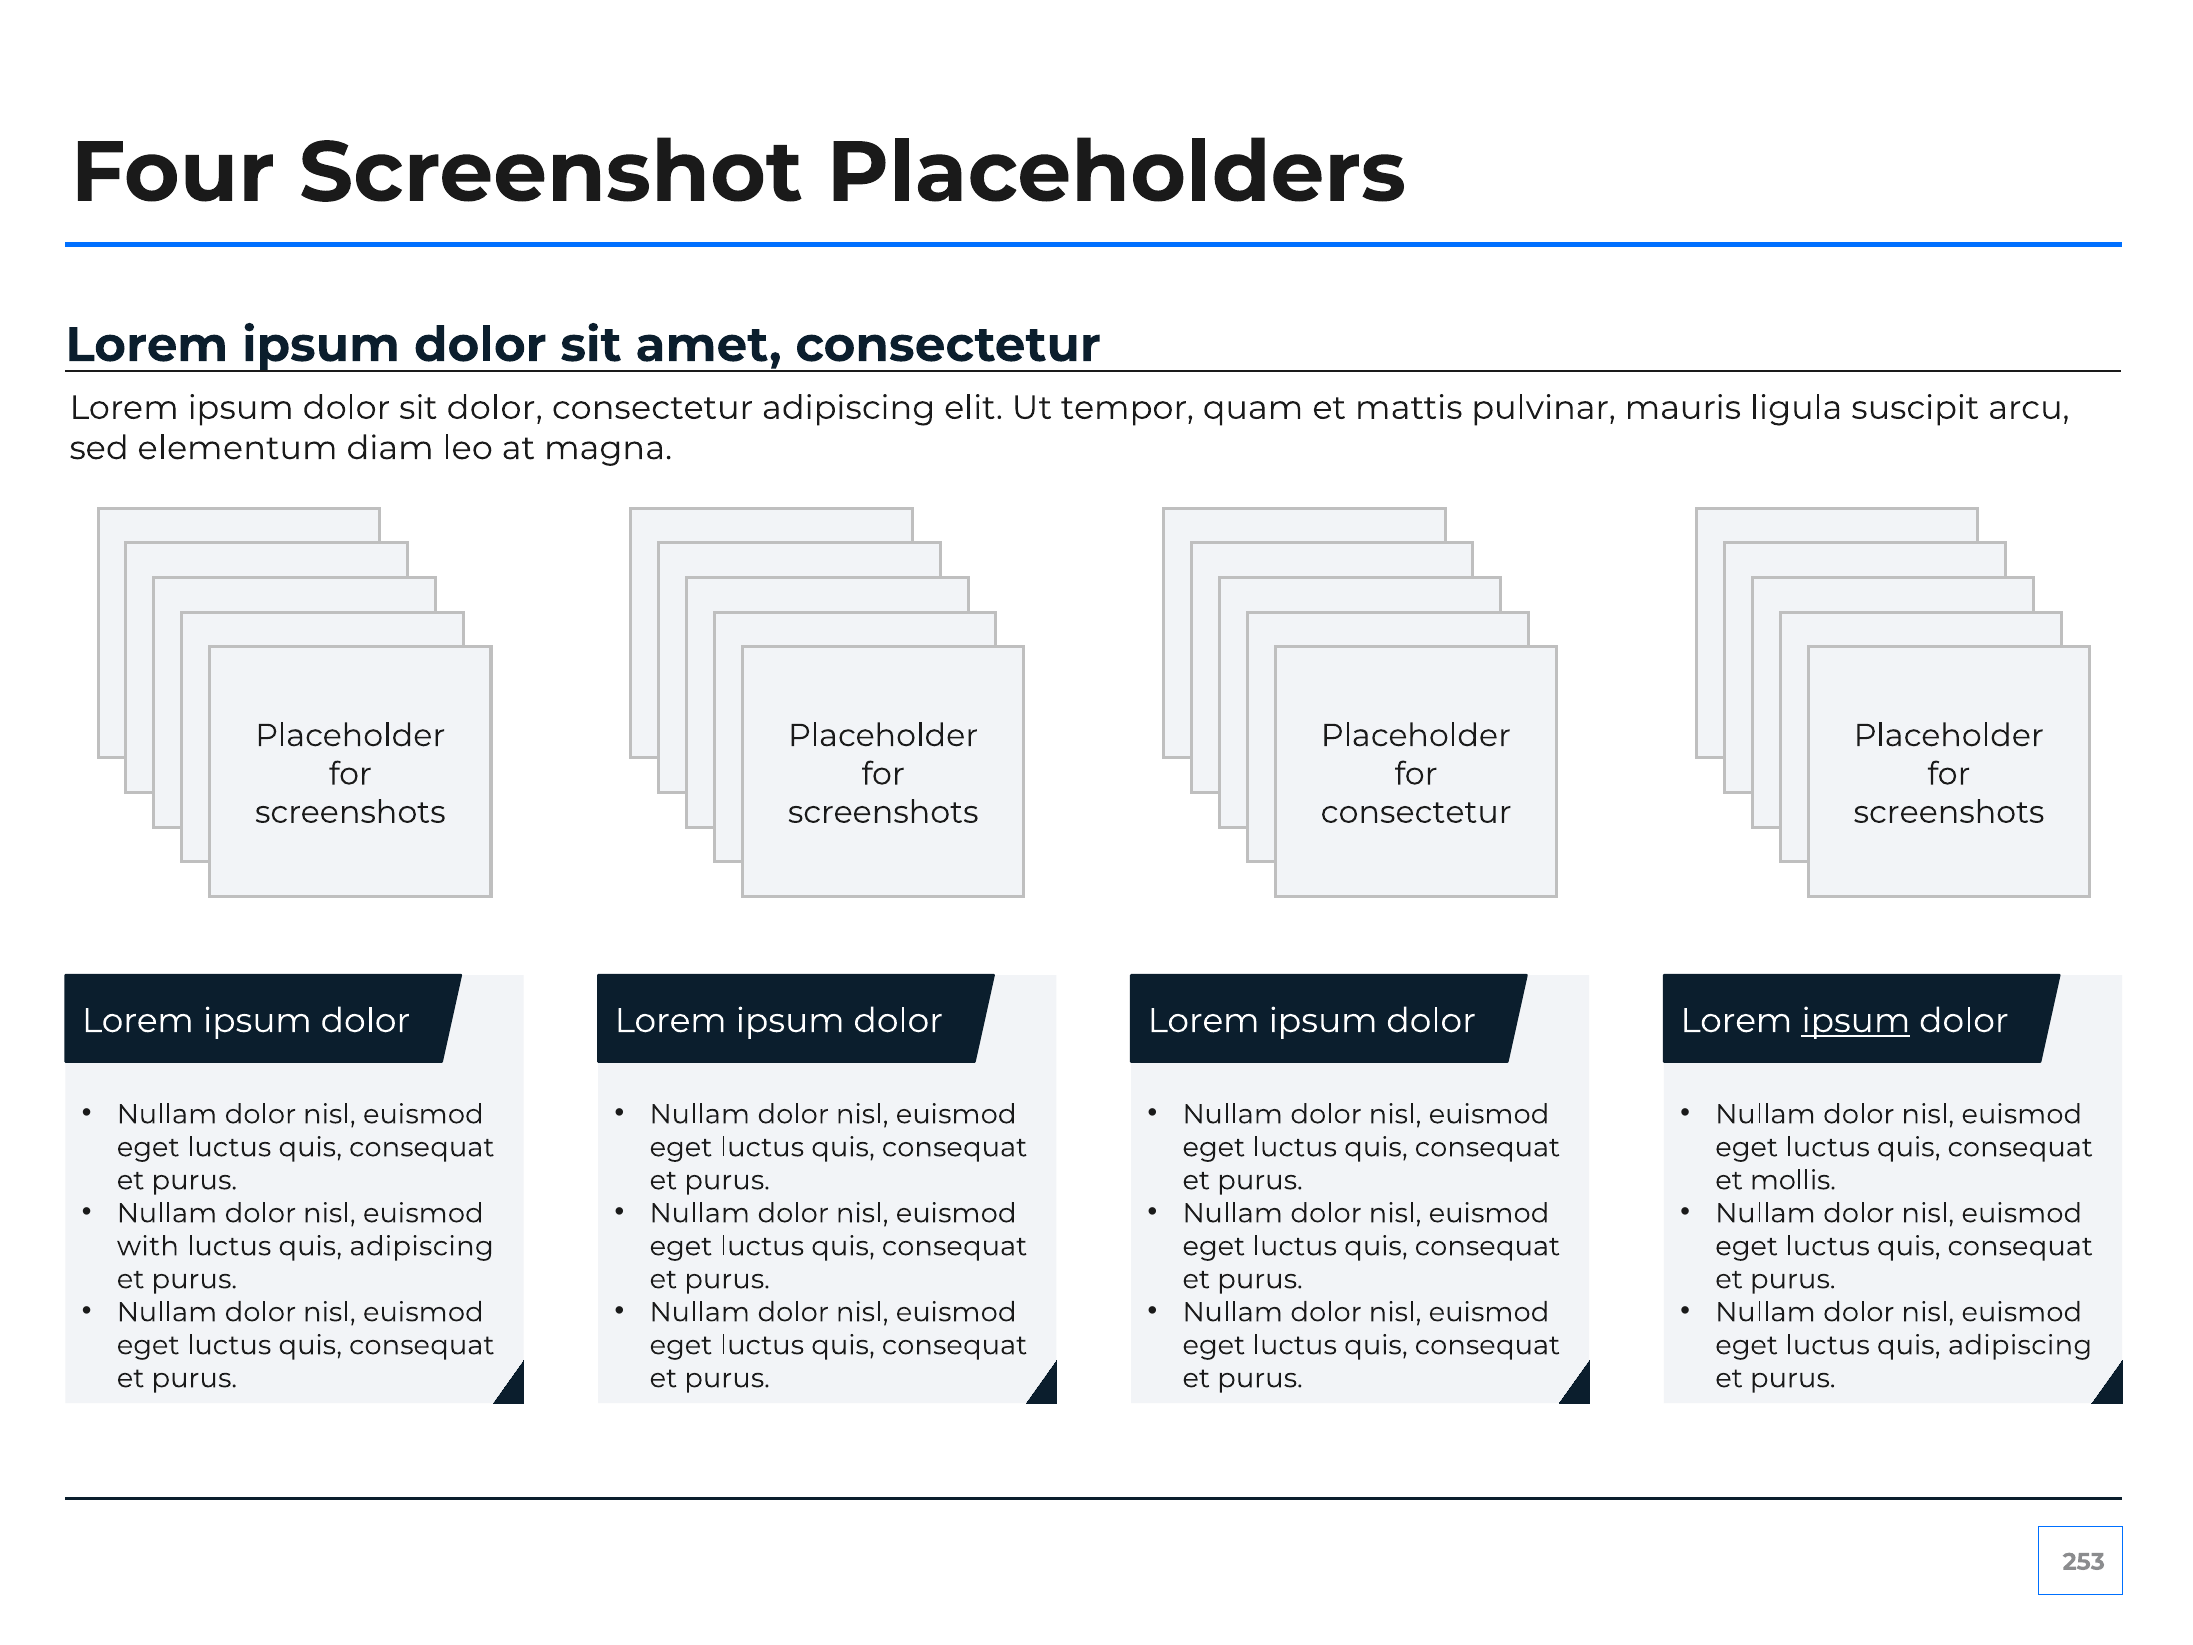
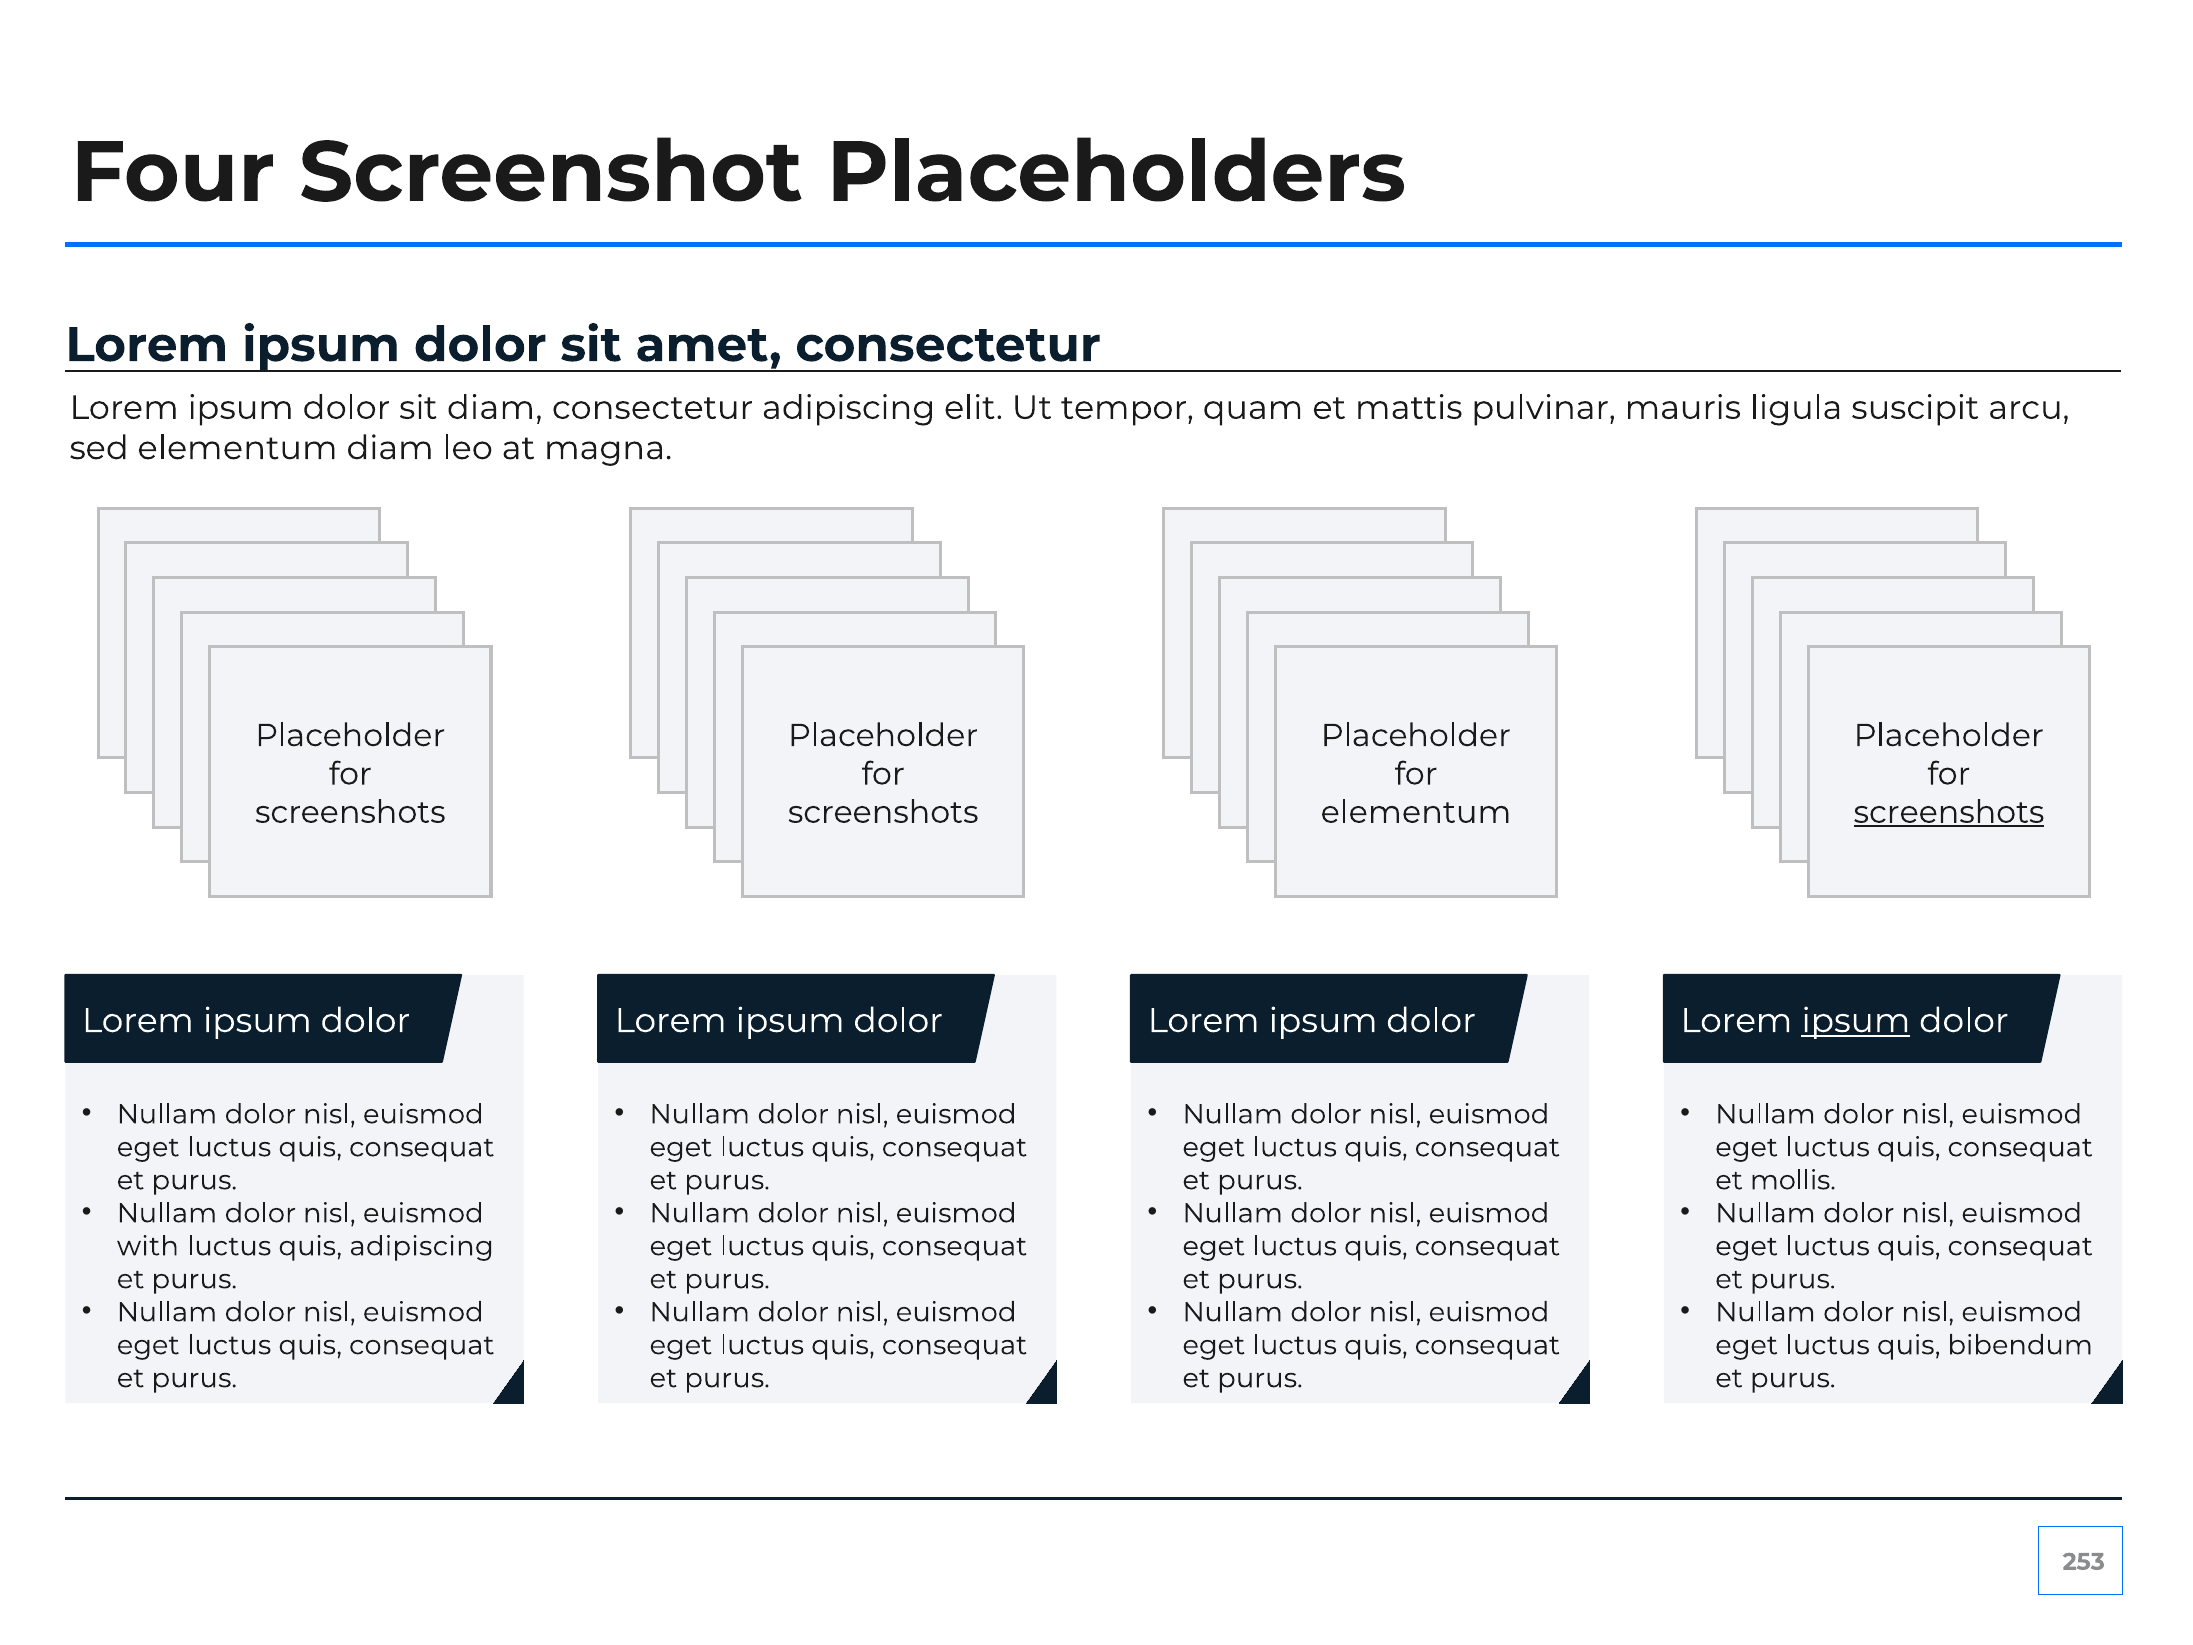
sit dolor: dolor -> diam (495, 408)
consectetur: consectetur -> elementum (1416, 812)
screenshots underline: none -> present (1949, 812)
eget luctus quis adipiscing: adipiscing -> bibendum (2020, 1345)
